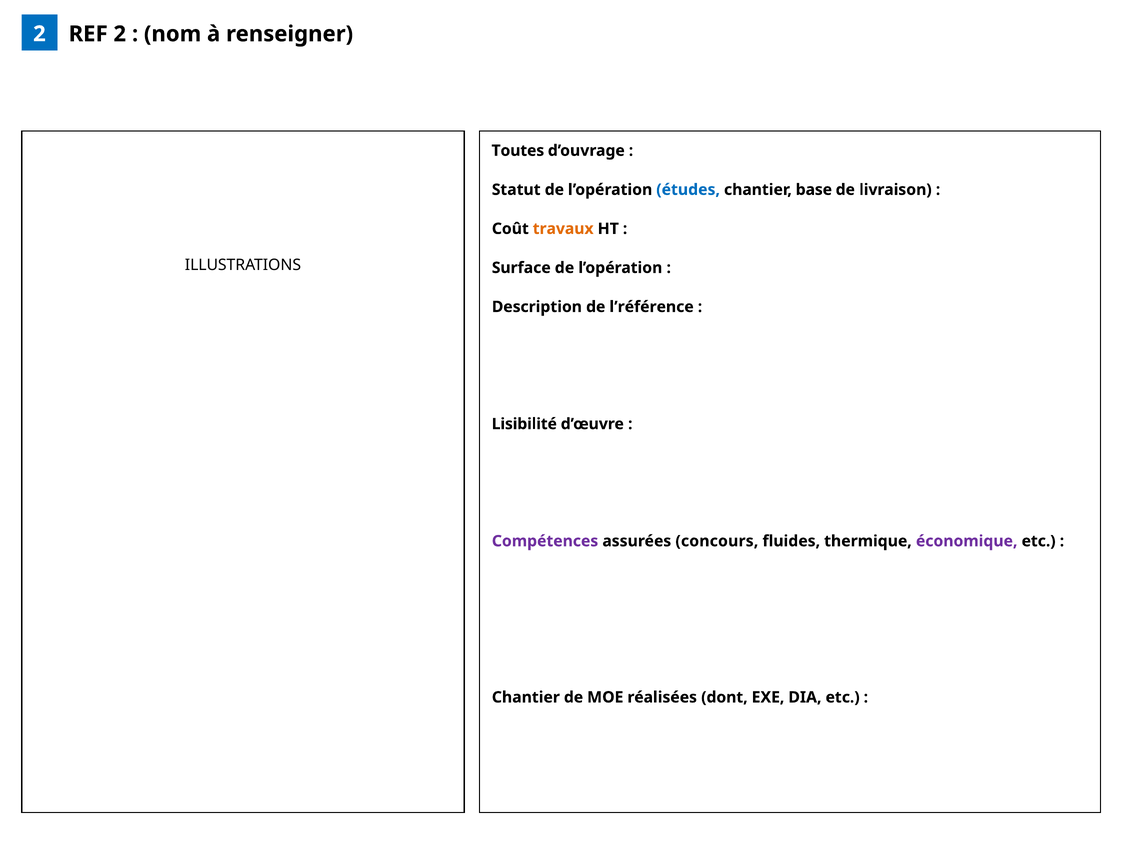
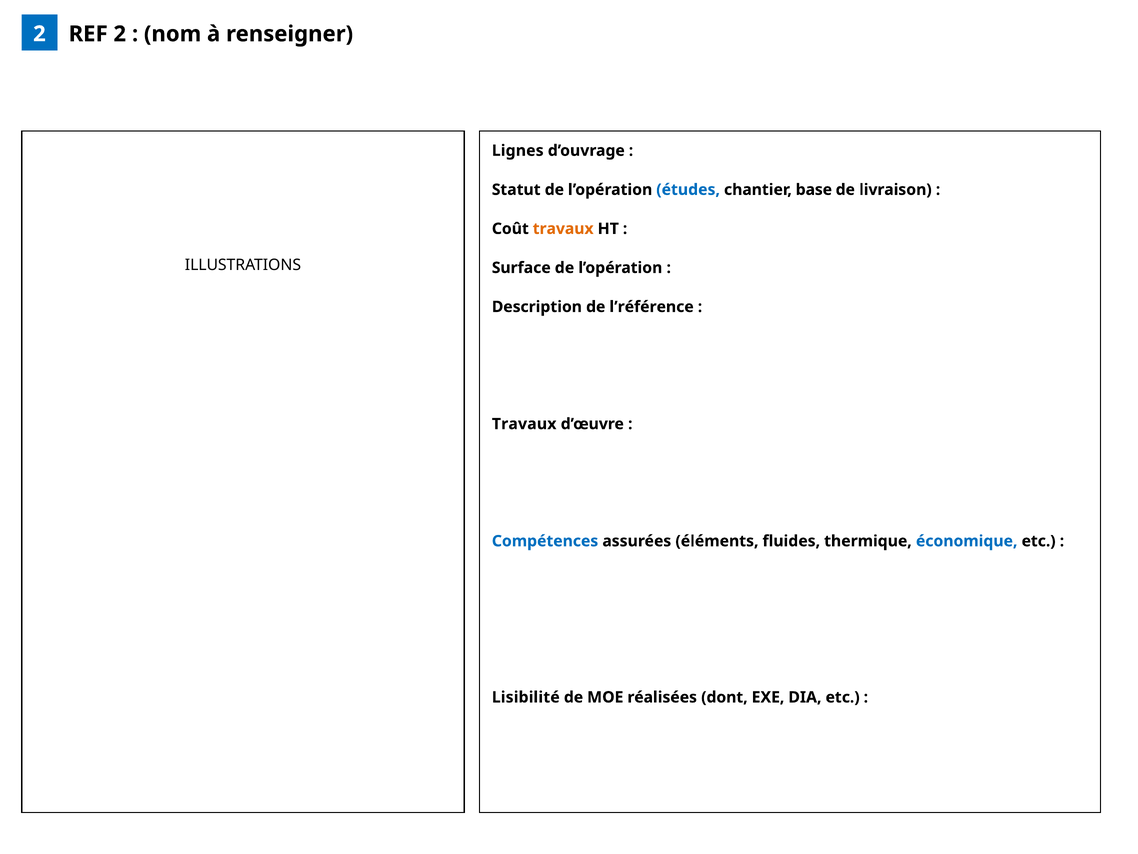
Toutes: Toutes -> Lignes (518, 151)
Lisibilité: Lisibilité -> Travaux (524, 424)
Compétences colour: purple -> blue (545, 541)
concours: concours -> éléments (717, 541)
économique colour: purple -> blue (967, 541)
Chantier: Chantier -> Lisibilité (526, 697)
